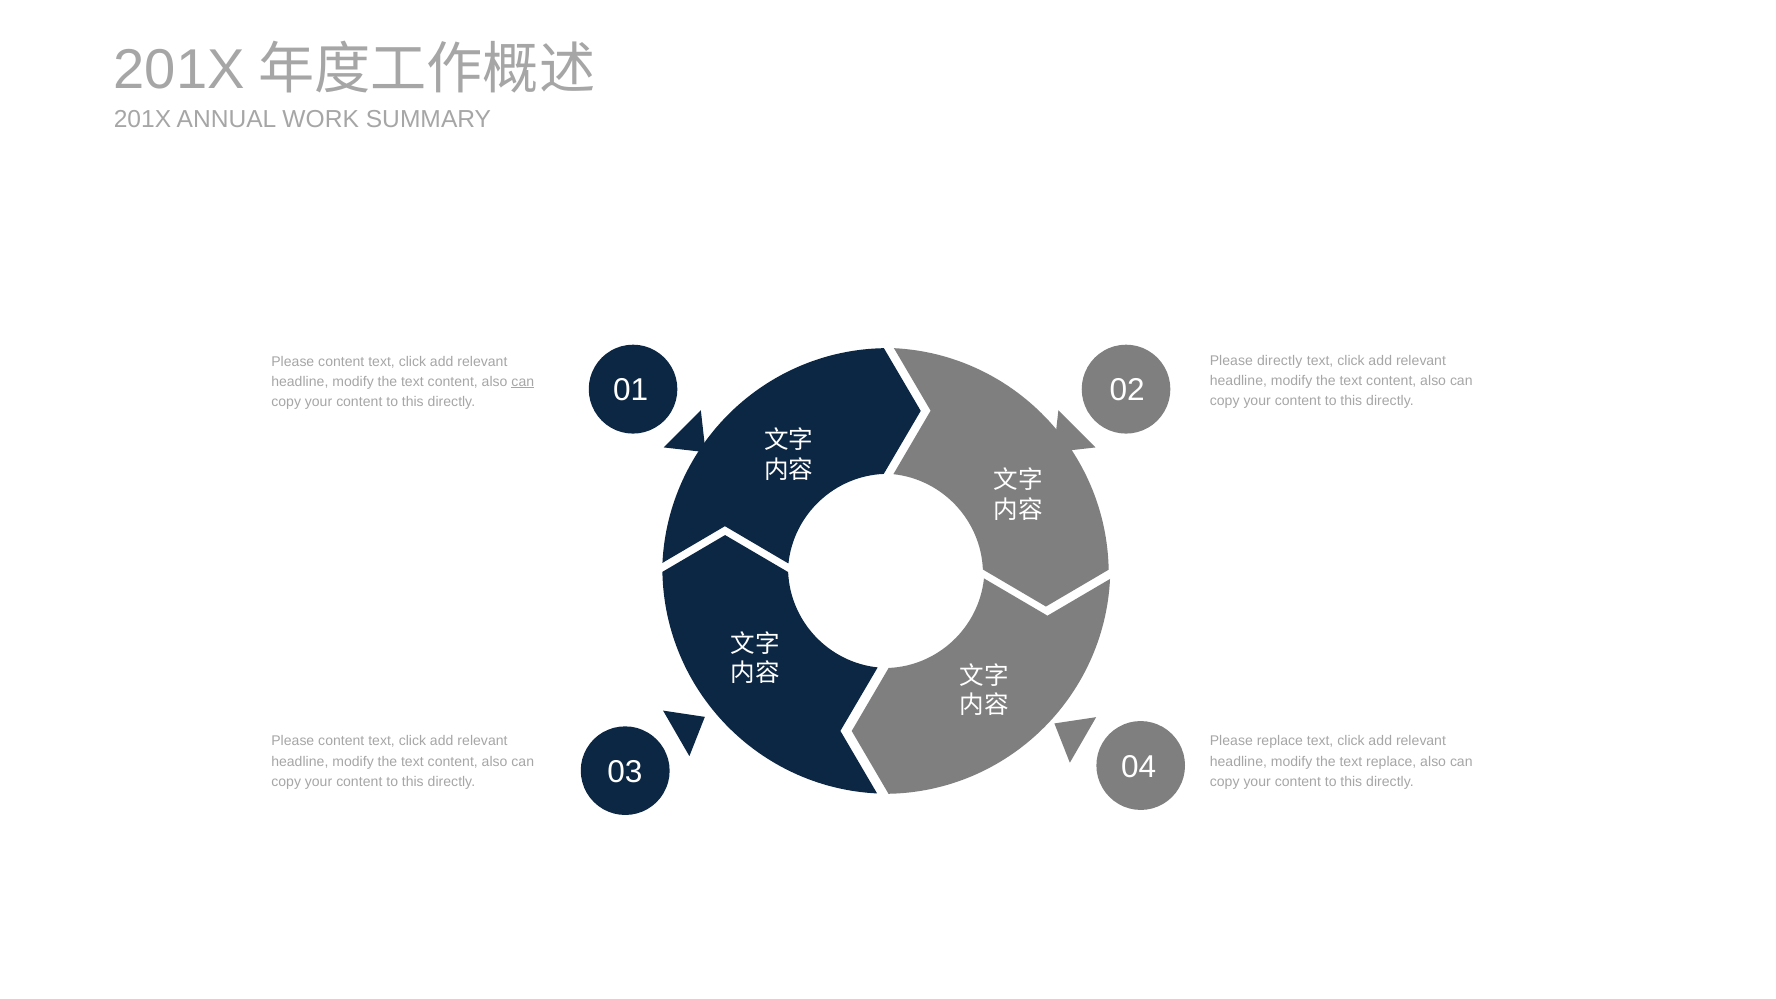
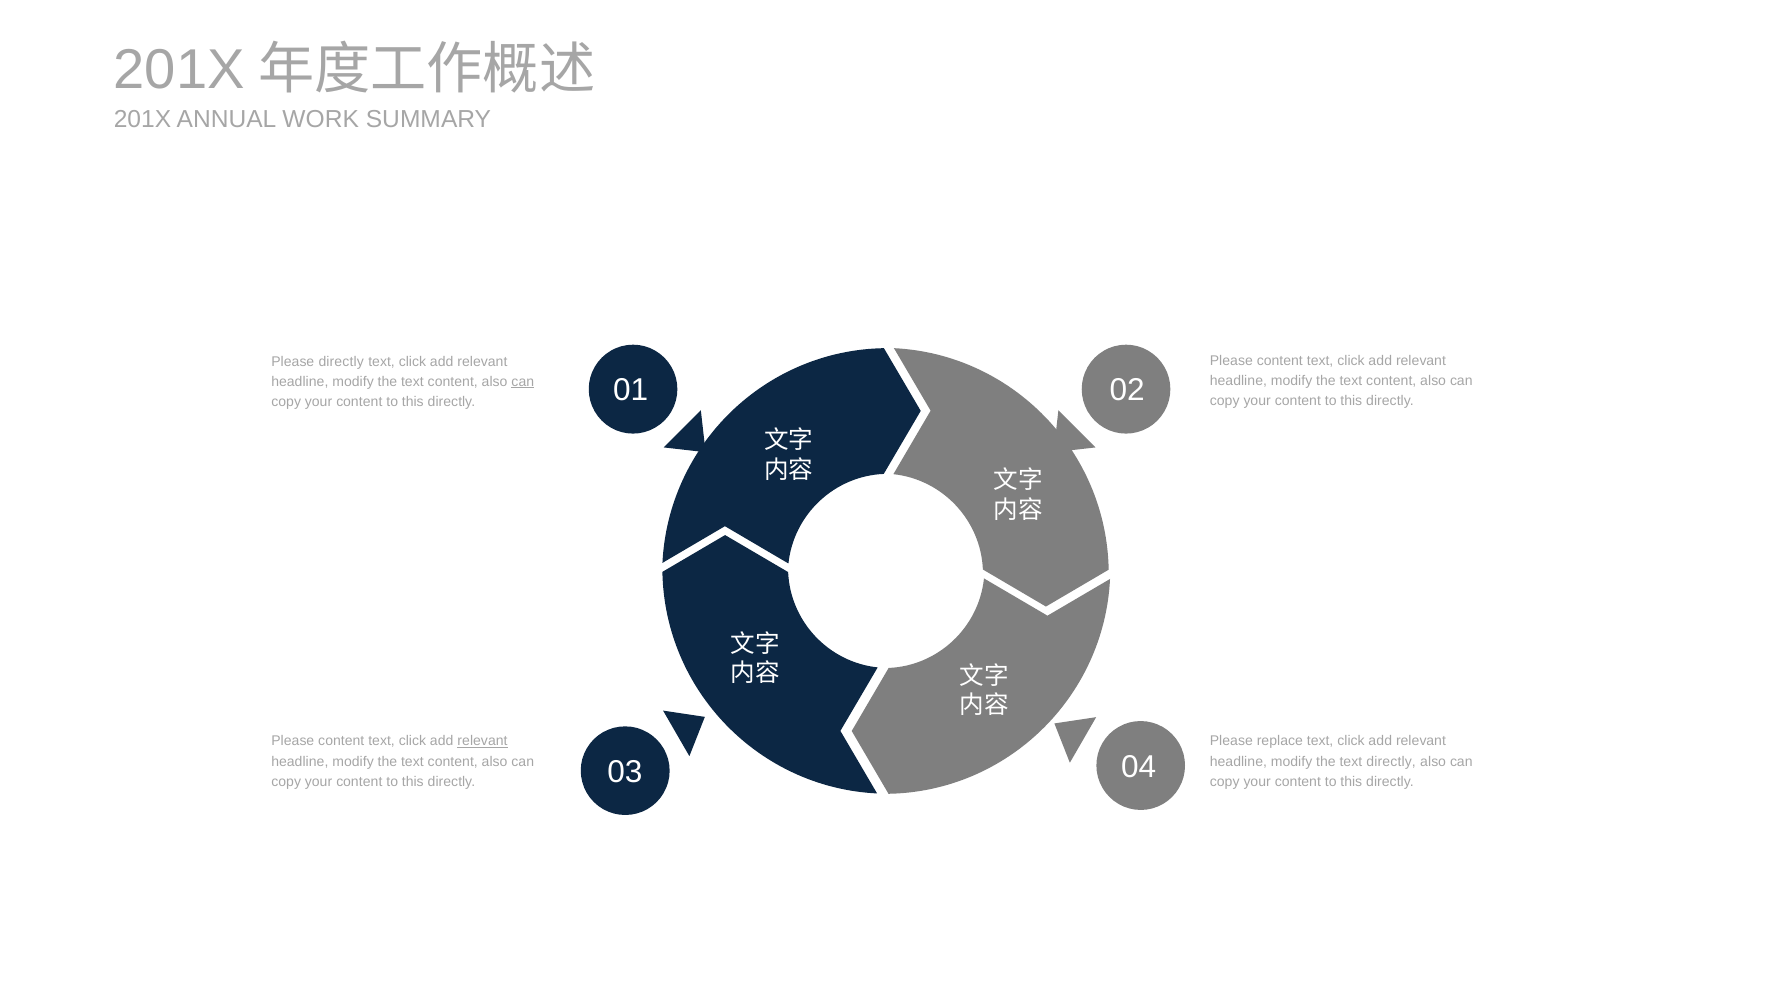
directly: directly -> content (1280, 361)
content: content -> directly (341, 361)
relevant underline: none -> present (483, 741)
text replace: replace -> directly (1391, 761)
